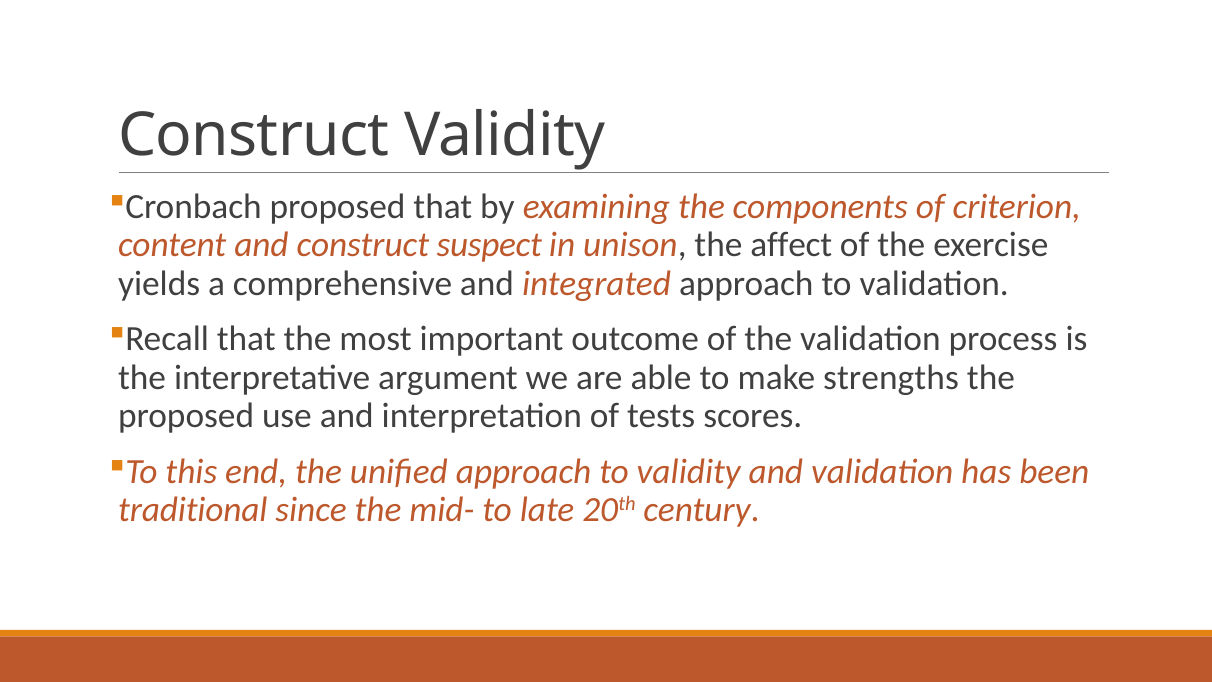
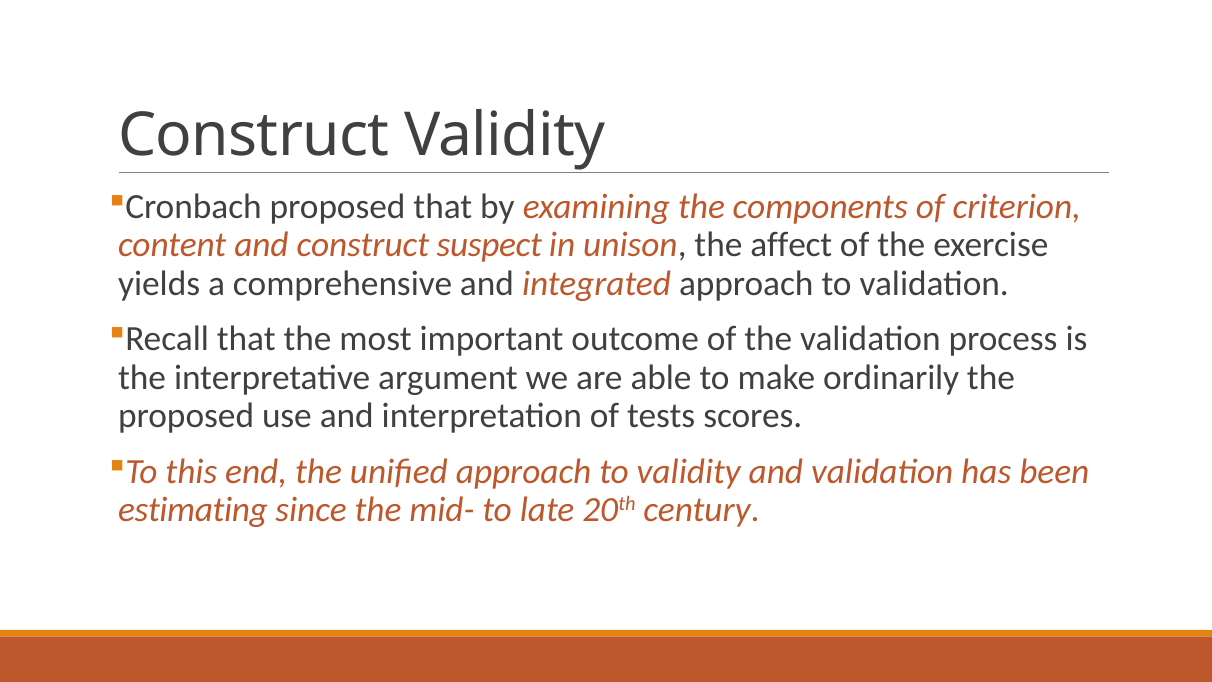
strengths: strengths -> ordinarily (891, 377)
traditional: traditional -> estimating (193, 510)
